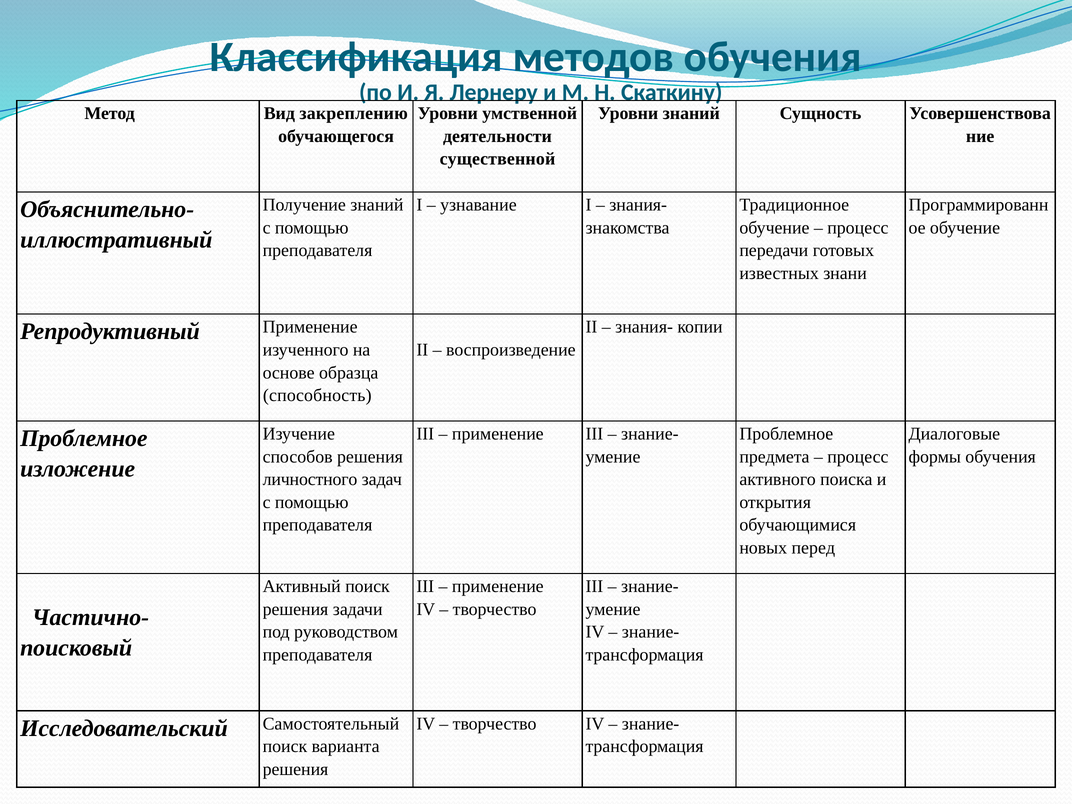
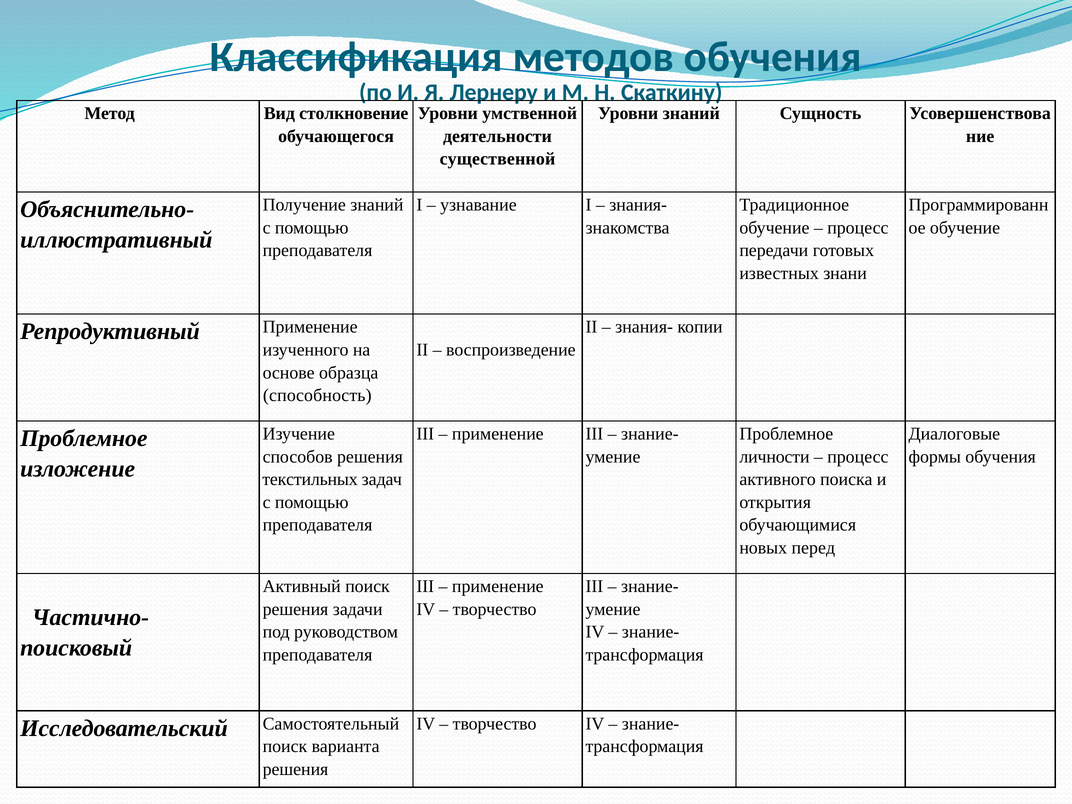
закреплению: закреплению -> столкновение (354, 113)
предмета: предмета -> личности (774, 457)
личностного: личностного -> текстильных (310, 479)
